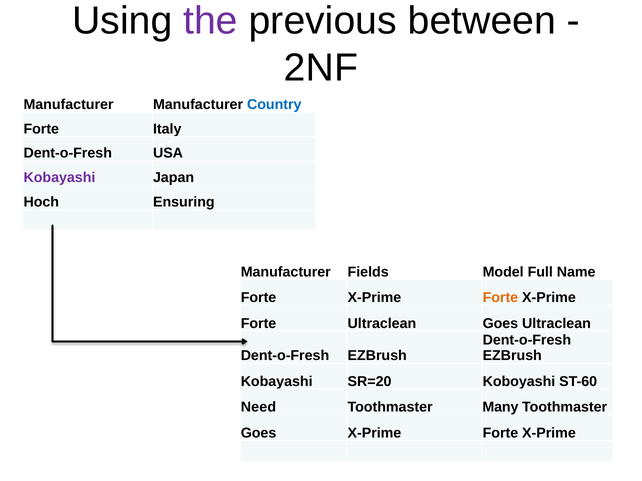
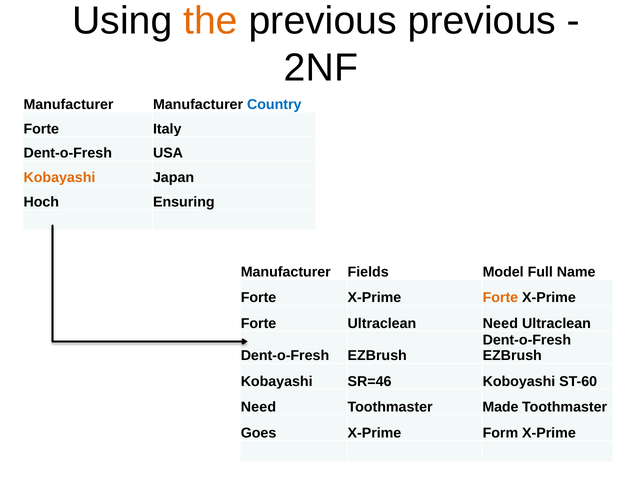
the colour: purple -> orange (211, 21)
previous between: between -> previous (482, 21)
Kobayashi colour: purple -> orange (59, 178)
Ultraclean Goes: Goes -> Need (500, 324)
SR=20: SR=20 -> SR=46 (370, 382)
Many: Many -> Made (500, 408)
Forte: Forte -> Form (500, 433)
